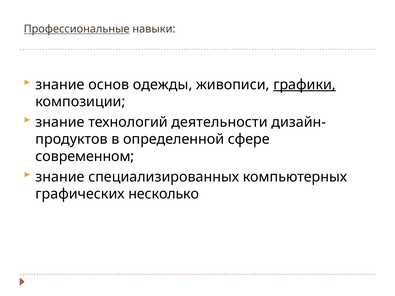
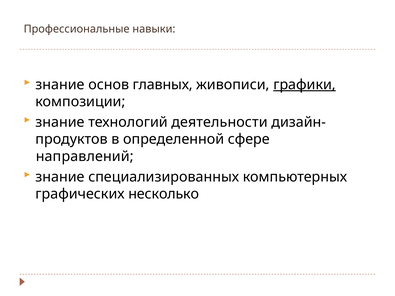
Профессиональные underline: present -> none (77, 29)
одежды: одежды -> главных (163, 85)
современном: современном -> направлений (85, 157)
